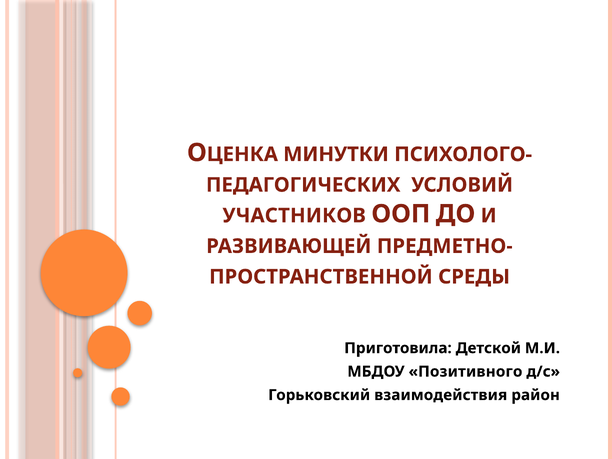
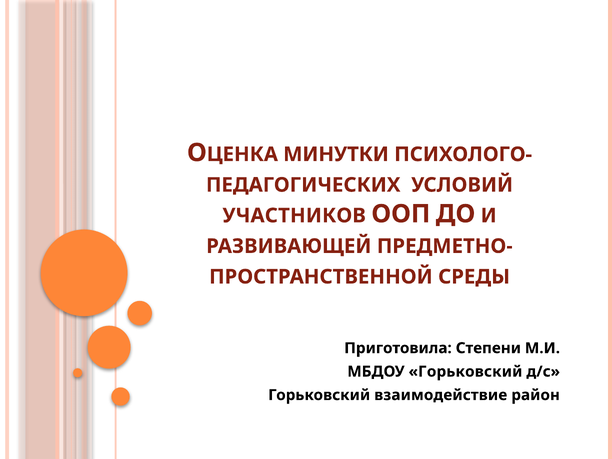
Детской: Детской -> Степени (488, 348)
МБДОУ Позитивного: Позитивного -> Горьковский (466, 372)
взаимодействия: взаимодействия -> взаимодействие (441, 395)
